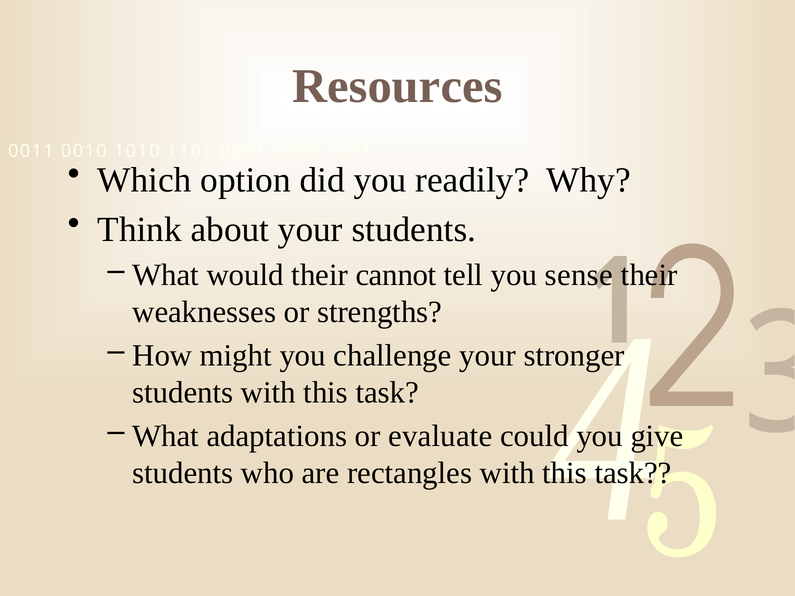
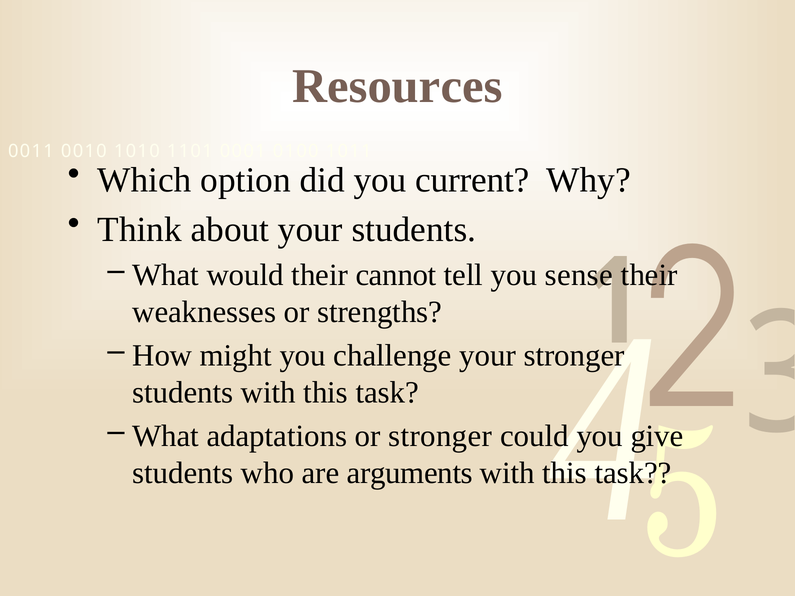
readily: readily -> current (472, 180)
or evaluate: evaluate -> stronger (440, 436)
rectangles: rectangles -> arguments (410, 473)
